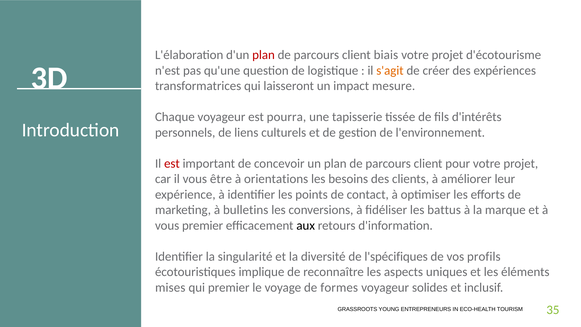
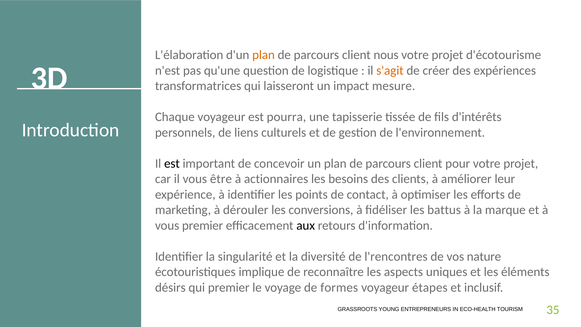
plan colour: red -> orange (264, 55)
biais: biais -> nous (386, 55)
est colour: red -> black (172, 163)
orientations: orientations -> actionnaires (276, 179)
bulletins: bulletins -> dérouler (246, 210)
l'spécifiques: l'spécifiques -> l'rencontres (396, 256)
profils: profils -> nature (484, 256)
mises: mises -> désirs (170, 287)
solides: solides -> étapes (430, 287)
